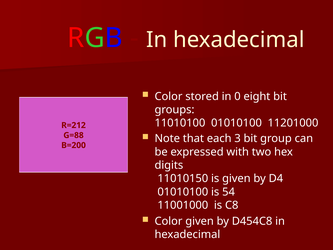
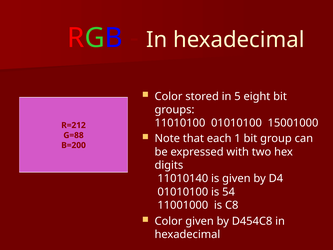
0: 0 -> 5 (237, 96)
11201000: 11201000 -> 15001000 (293, 123)
3: 3 -> 1 (238, 138)
11010150: 11010150 -> 11010140 (183, 178)
